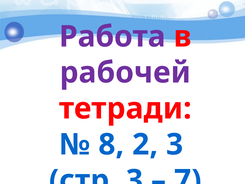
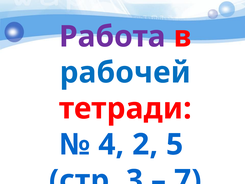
рабочей colour: purple -> blue (125, 73)
8: 8 -> 4 (111, 144)
2 3: 3 -> 5 (175, 144)
